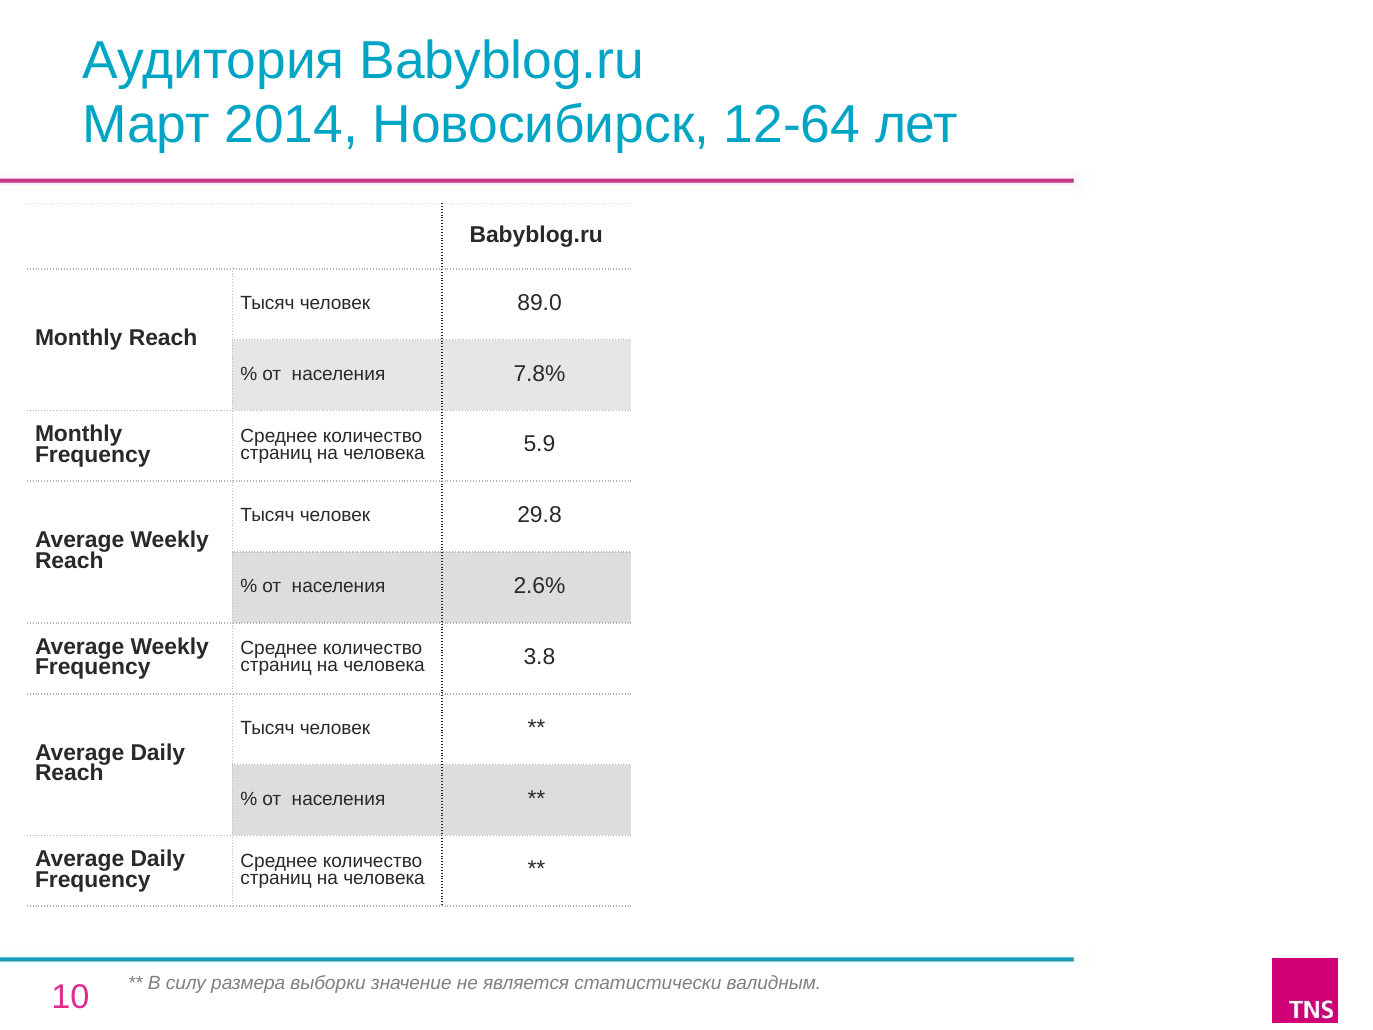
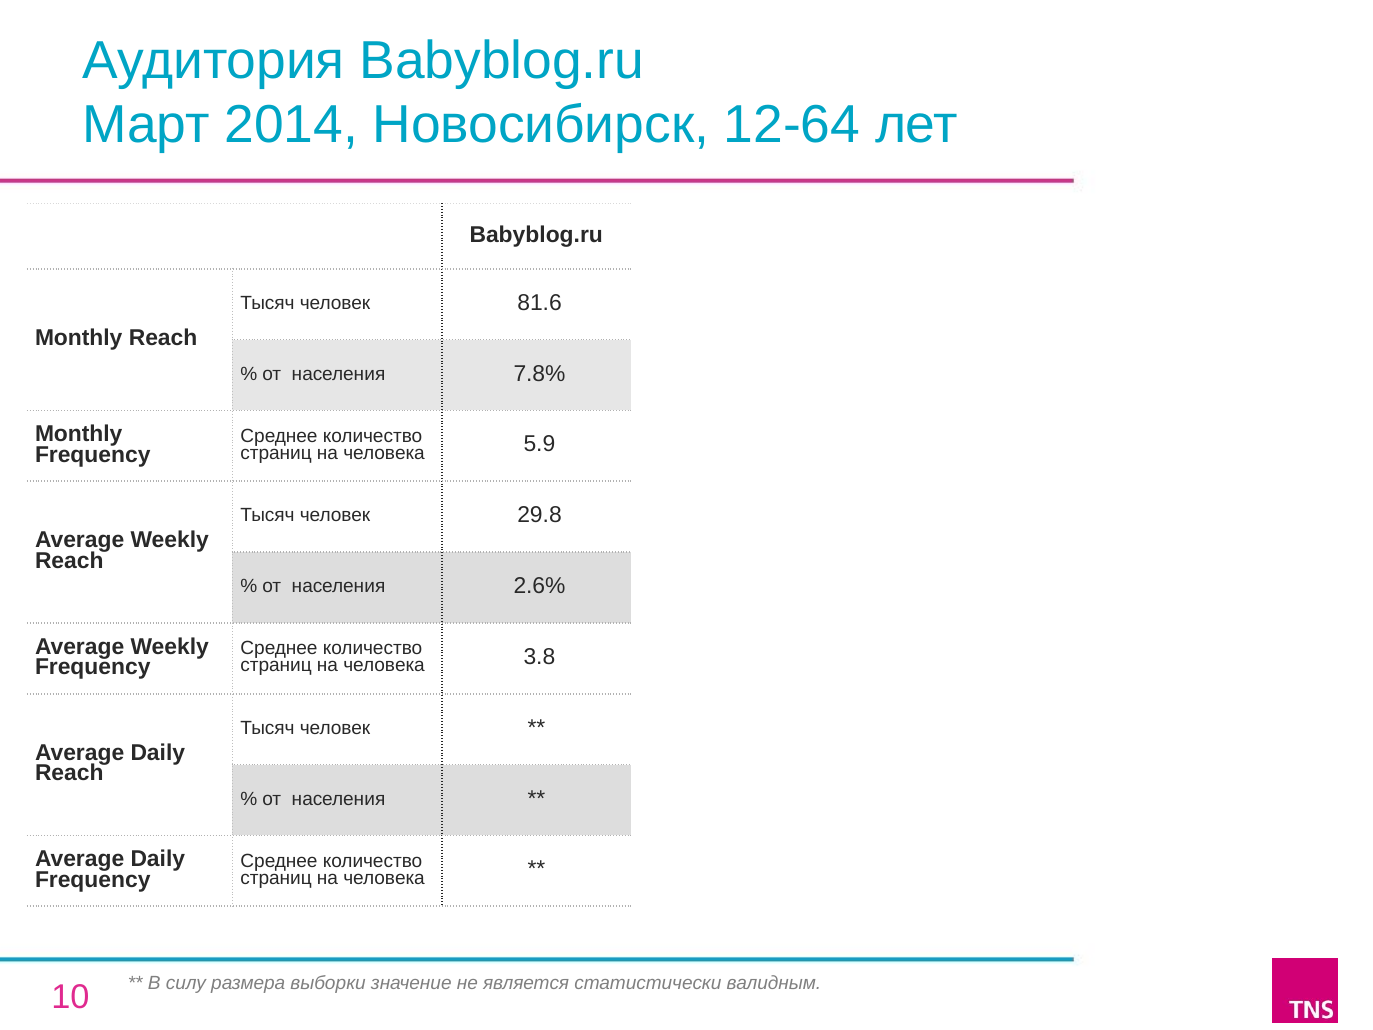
89.0: 89.0 -> 81.6 (540, 303)
